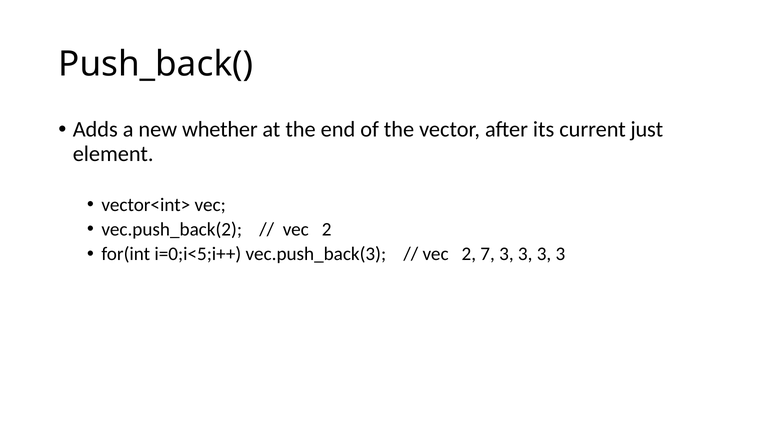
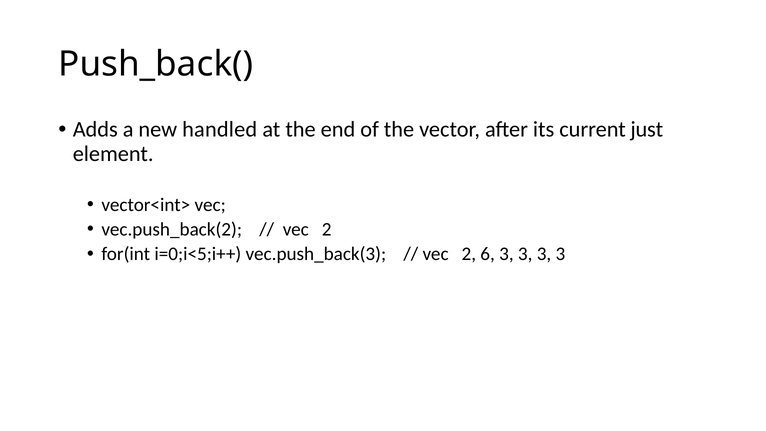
whether: whether -> handled (220, 130)
7: 7 -> 6 (488, 254)
